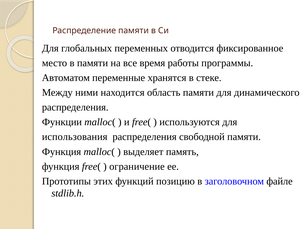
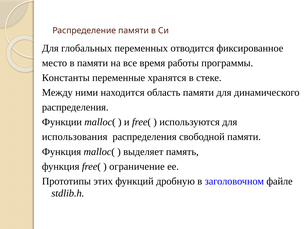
Автоматом: Автоматом -> Константы (66, 78)
позицию: позицию -> дробную (175, 182)
